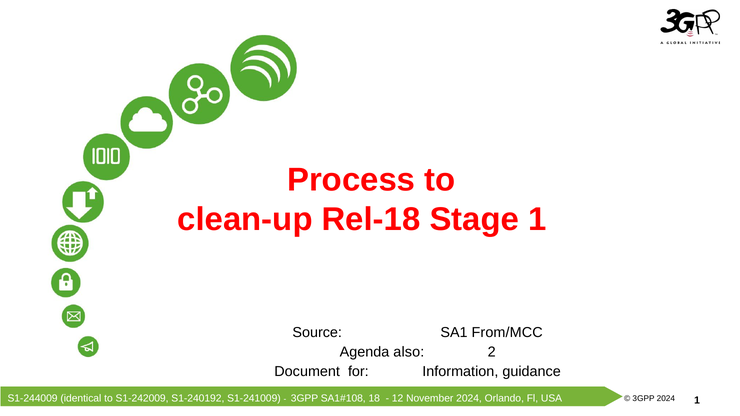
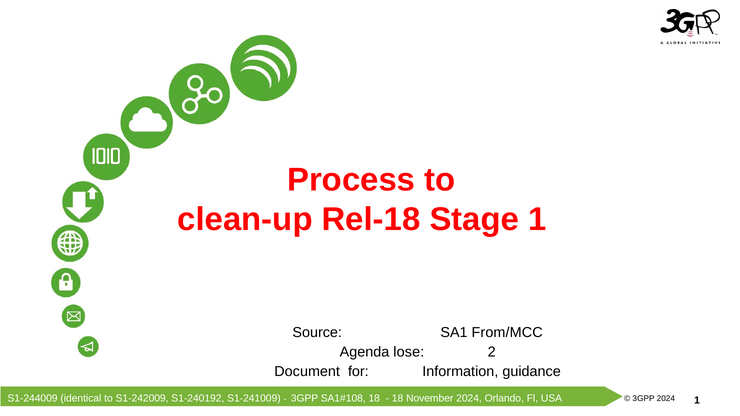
also: also -> lose (409, 352)
12: 12 -> 18 (398, 399)
